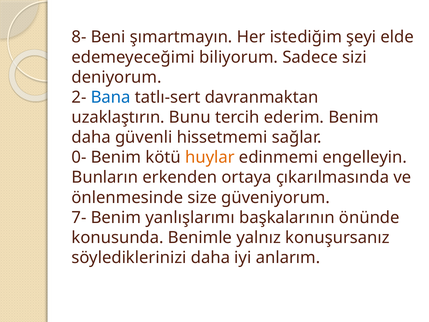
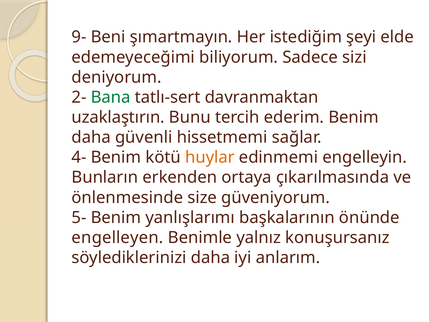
8-: 8- -> 9- (79, 37)
Bana colour: blue -> green (111, 97)
0-: 0- -> 4- (79, 157)
7-: 7- -> 5- (79, 217)
konusunda: konusunda -> engelleyen (118, 237)
